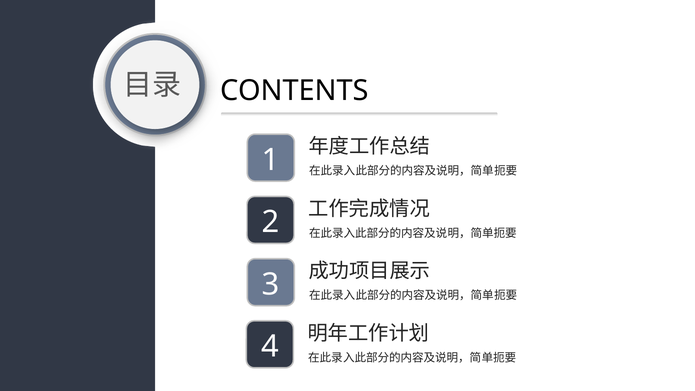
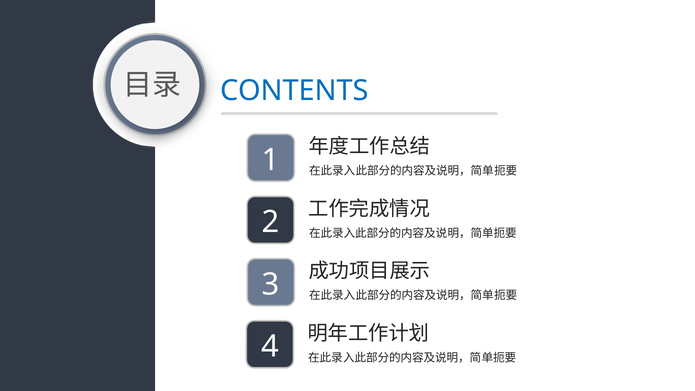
CONTENTS colour: black -> blue (294, 91)
